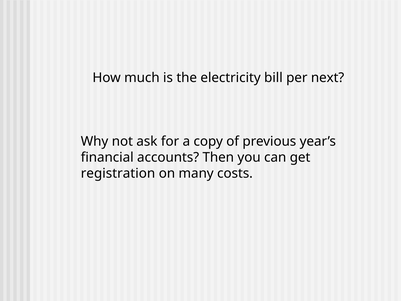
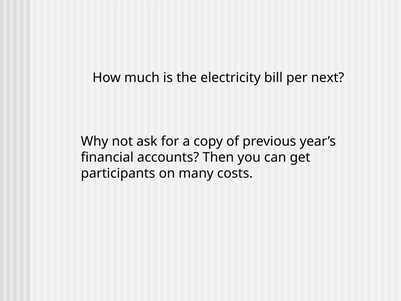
registration: registration -> participants (118, 173)
